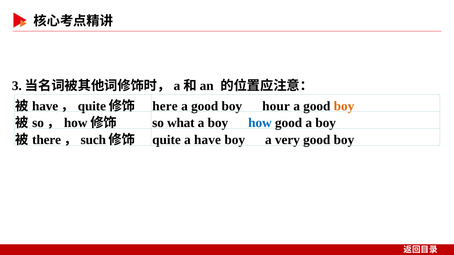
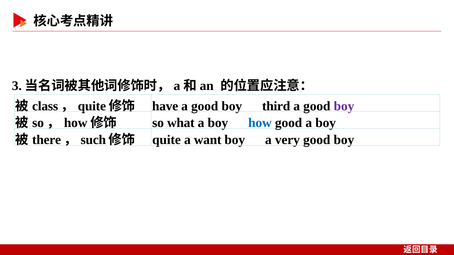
have: have -> class (45, 106)
here: here -> have (165, 106)
hour: hour -> third (276, 106)
boy colour: orange -> purple (344, 106)
a have: have -> want (208, 140)
